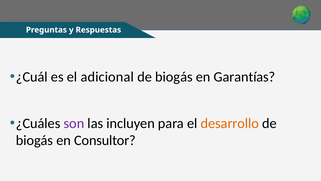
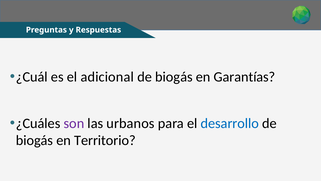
incluyen: incluyen -> urbanos (130, 123)
desarrollo colour: orange -> blue (230, 123)
Consultor: Consultor -> Territorio (105, 140)
